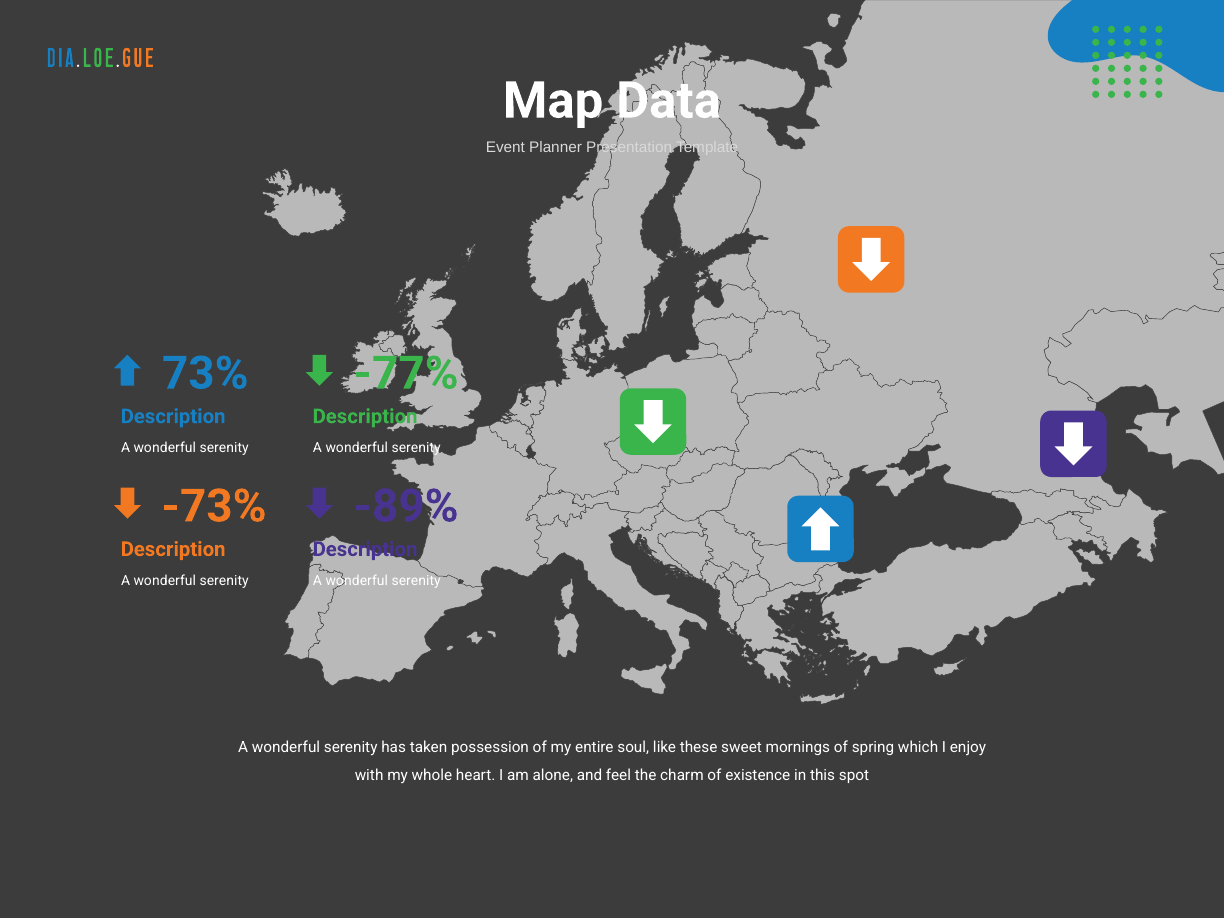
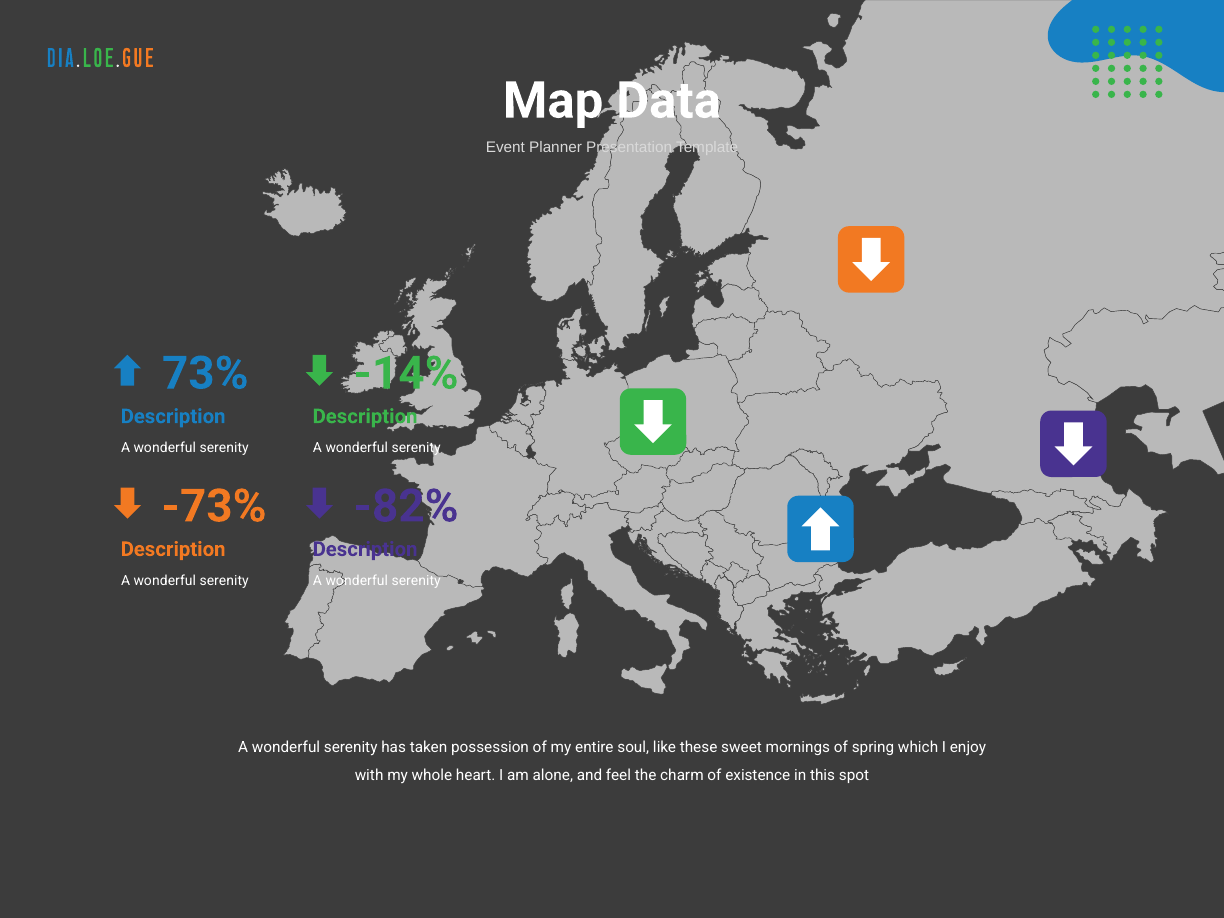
-77%: -77% -> -14% (406, 373)
-89%: -89% -> -82% (406, 506)
